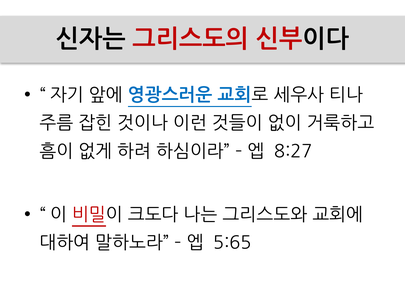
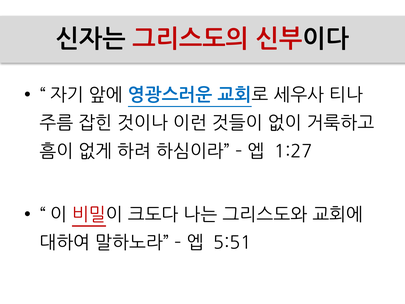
8:27: 8:27 -> 1:27 (293, 151)
5:65: 5:65 -> 5:51 (232, 243)
